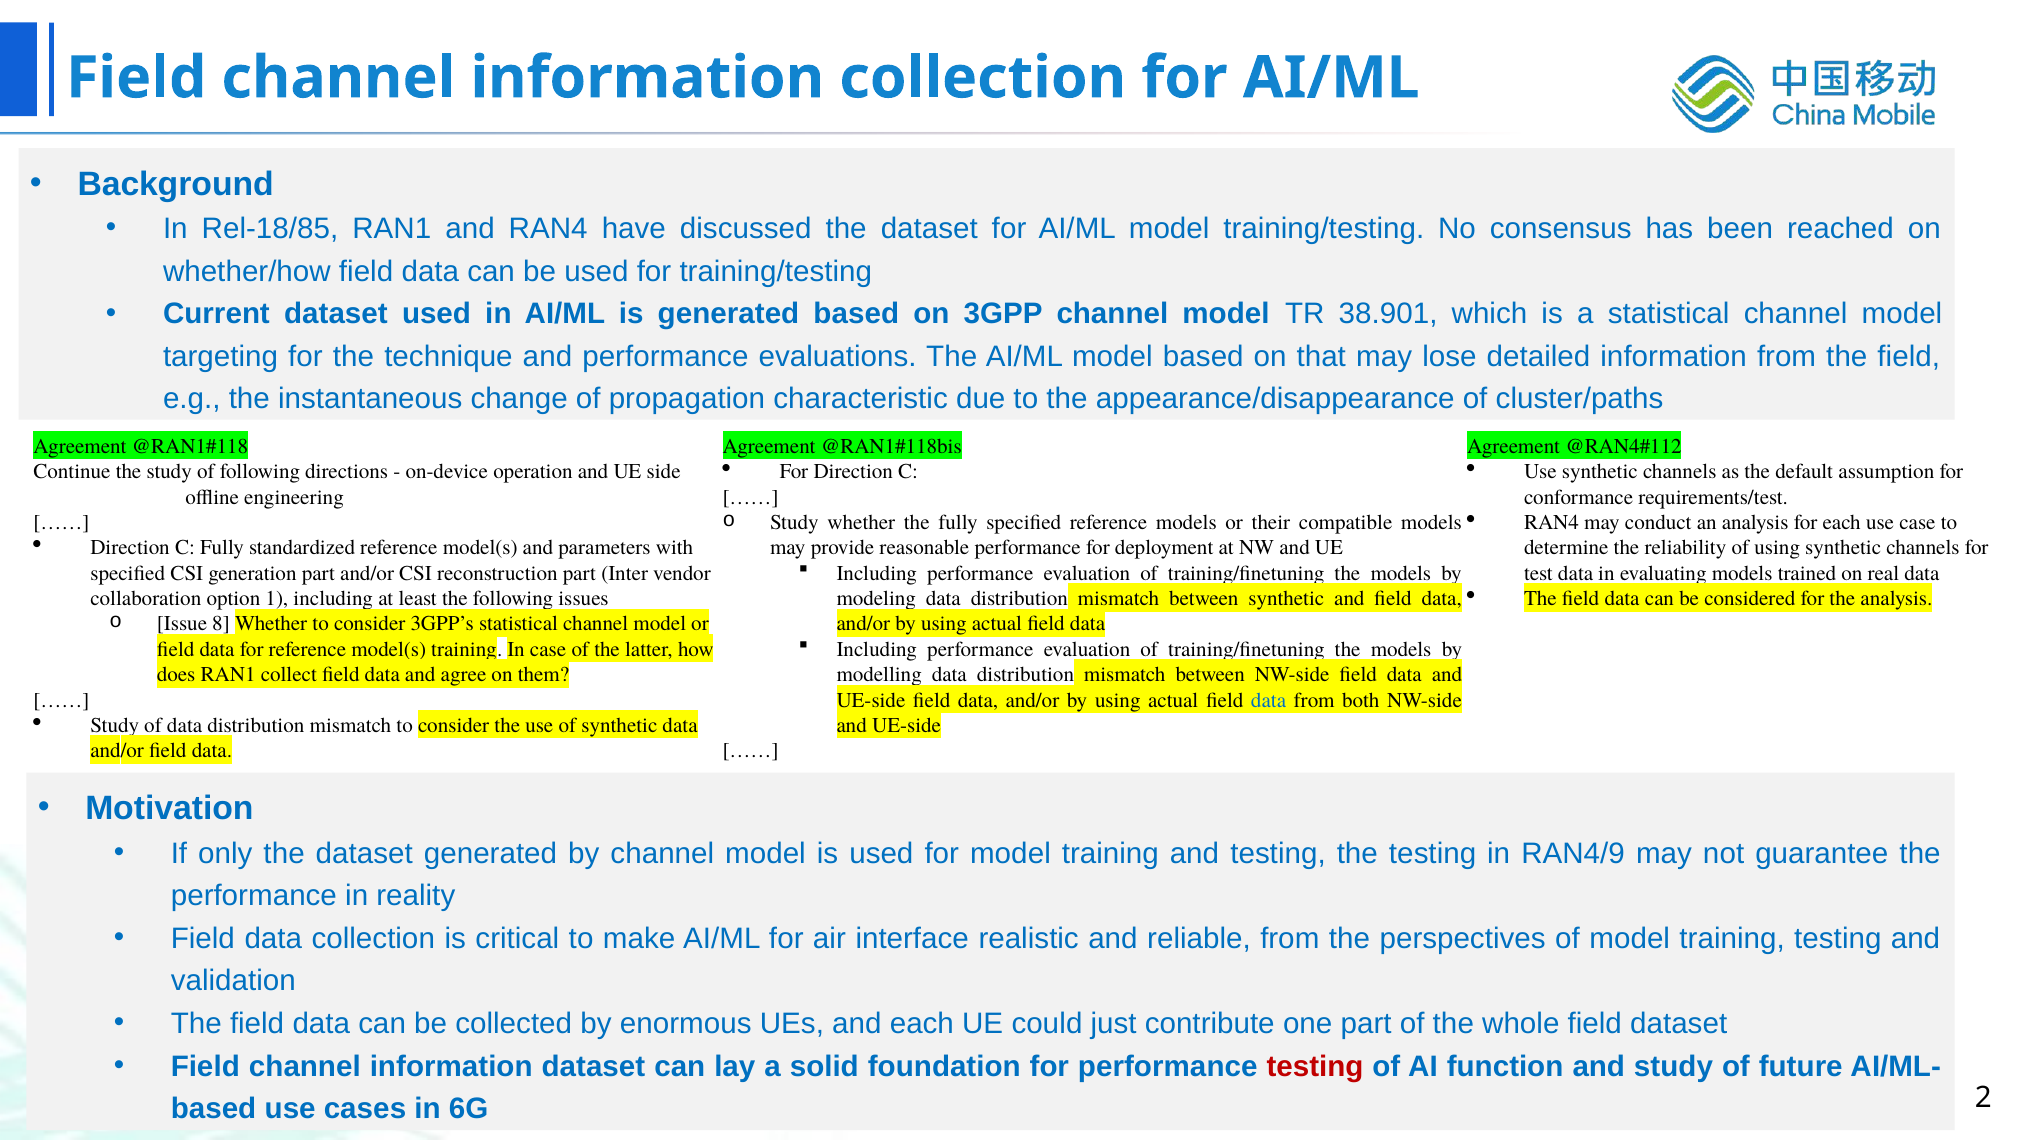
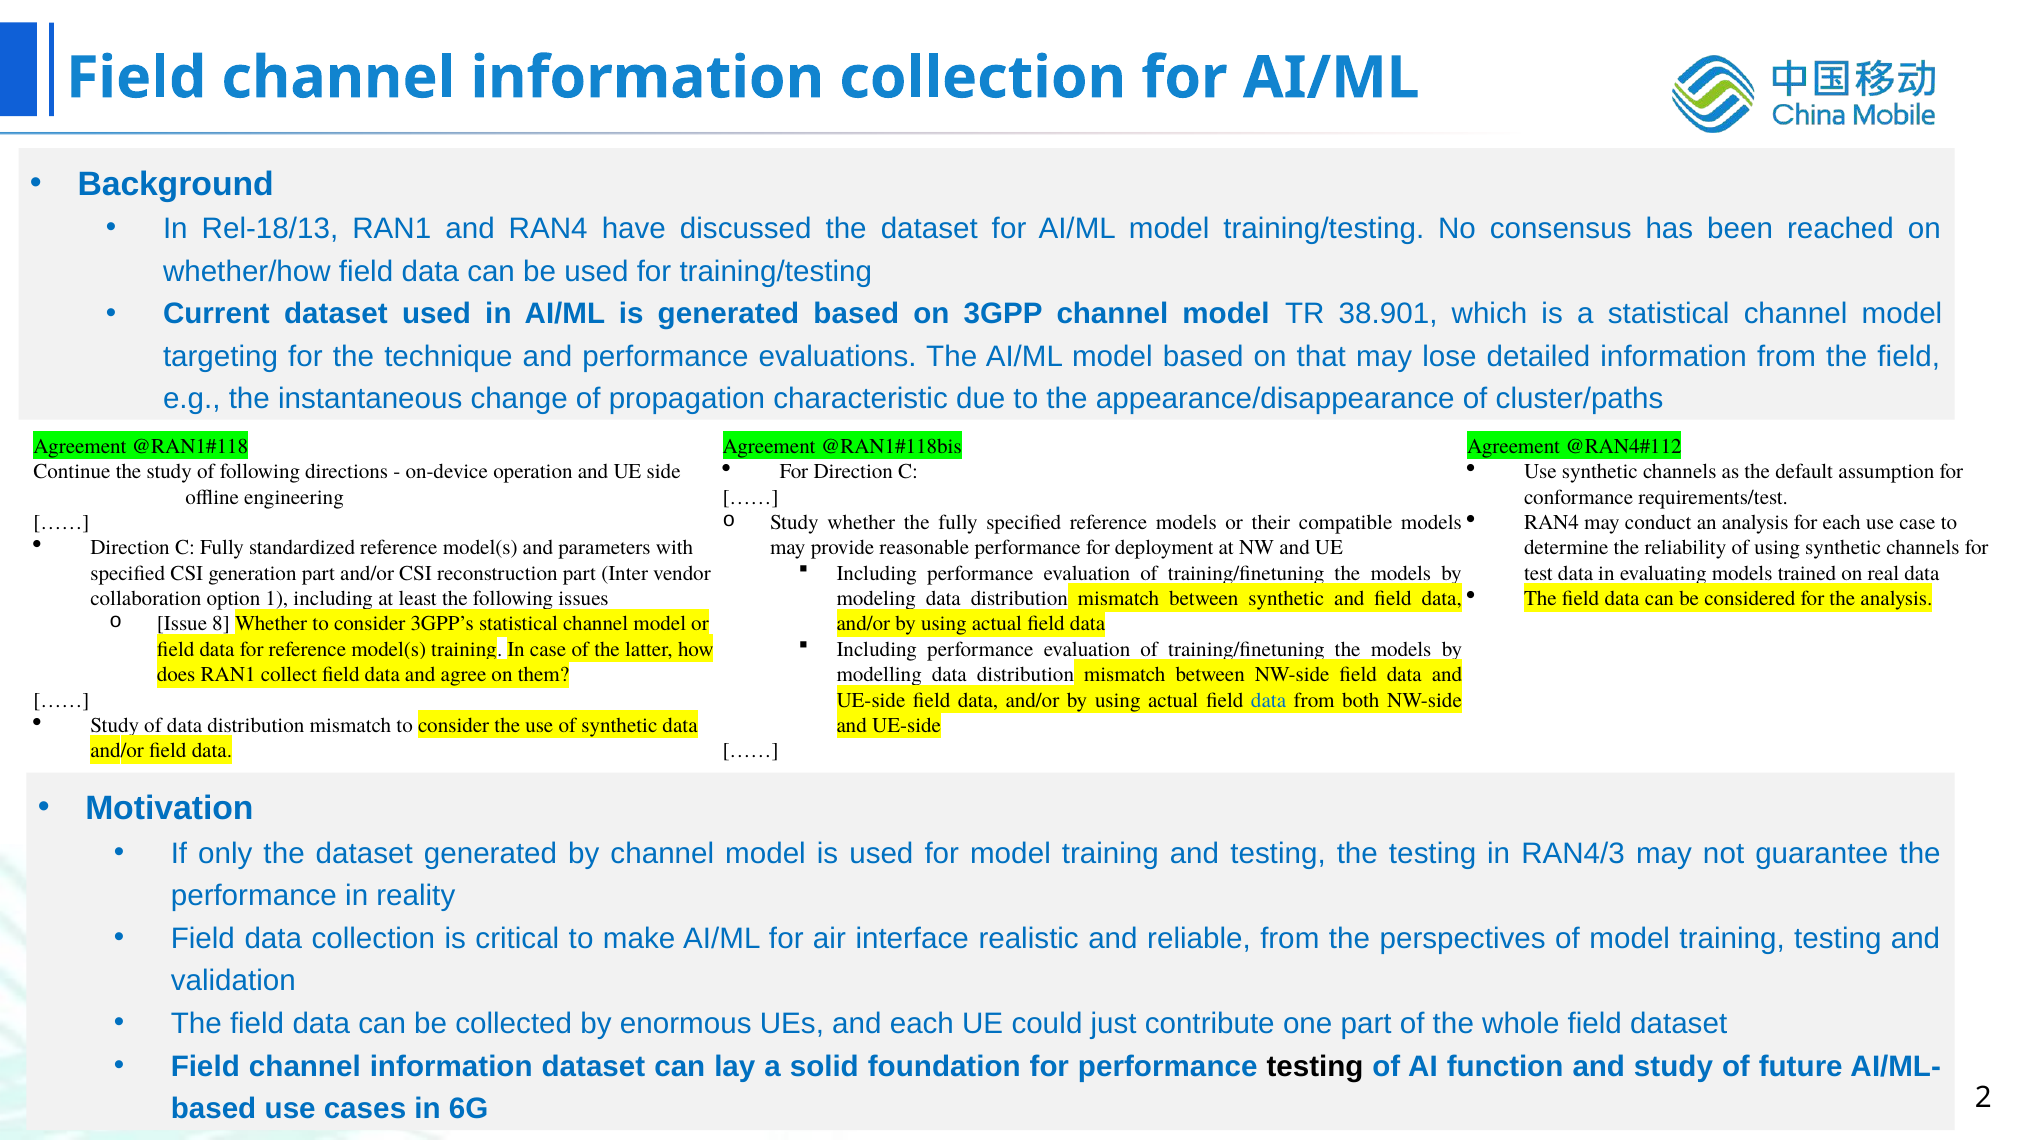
Rel-18/85: Rel-18/85 -> Rel-18/13 (270, 229)
RAN4/9: RAN4/9 -> RAN4/3 (1573, 854)
testing colour: red -> black (1315, 1066)
